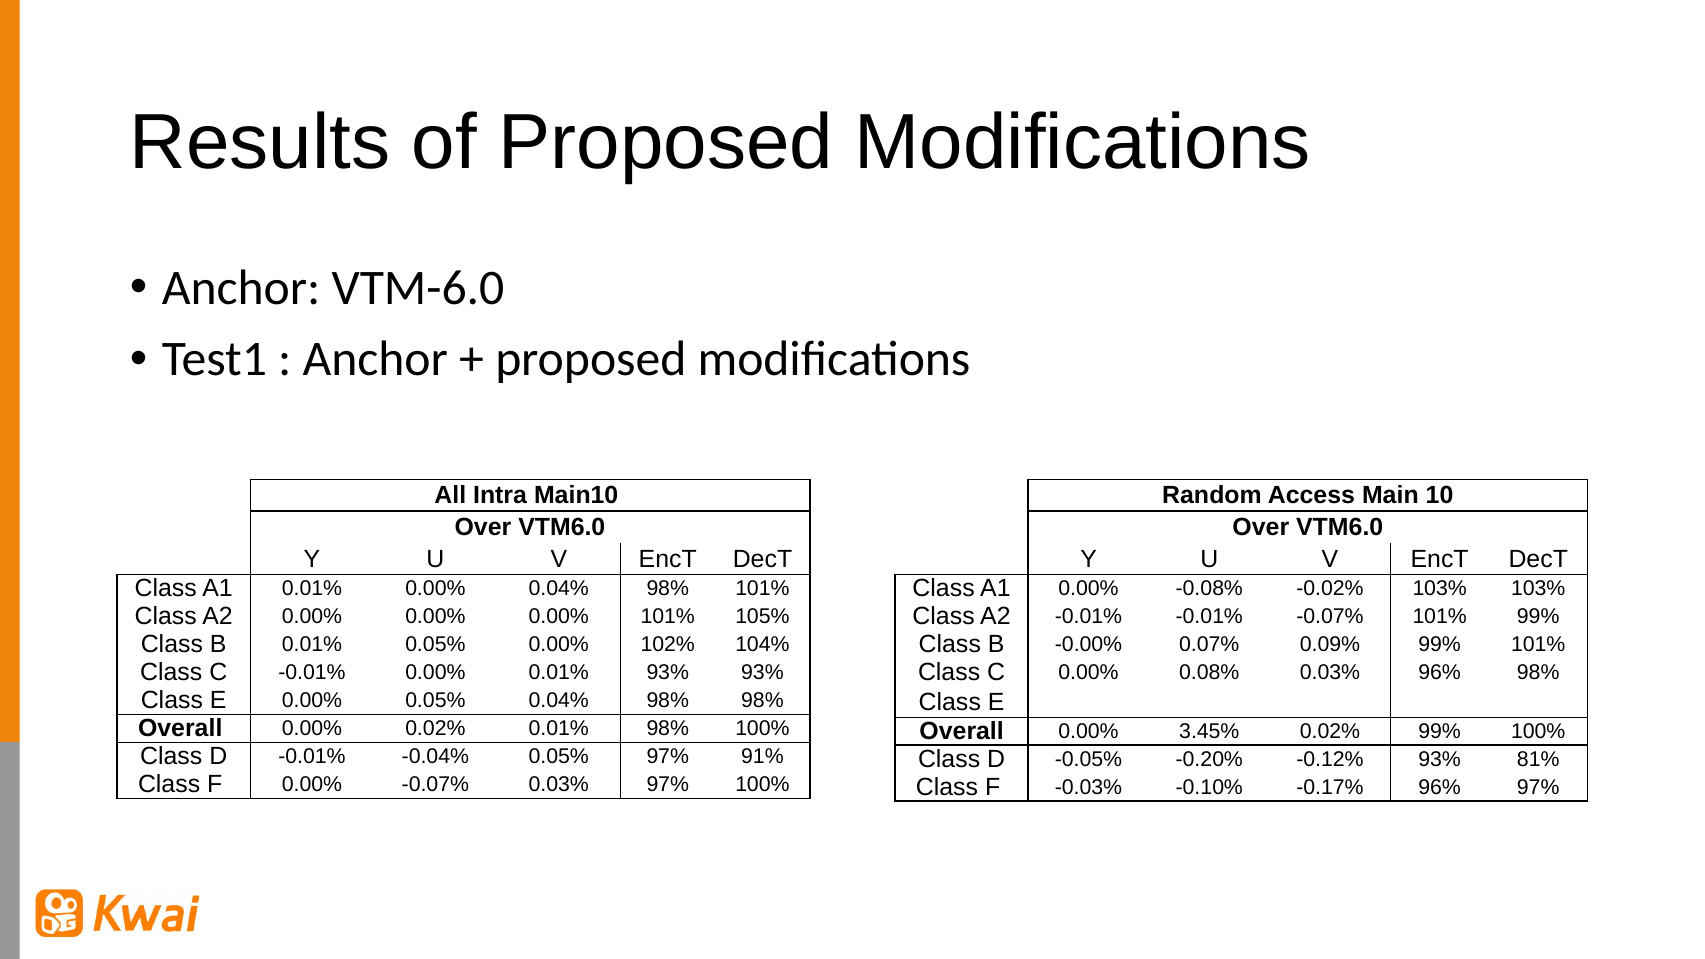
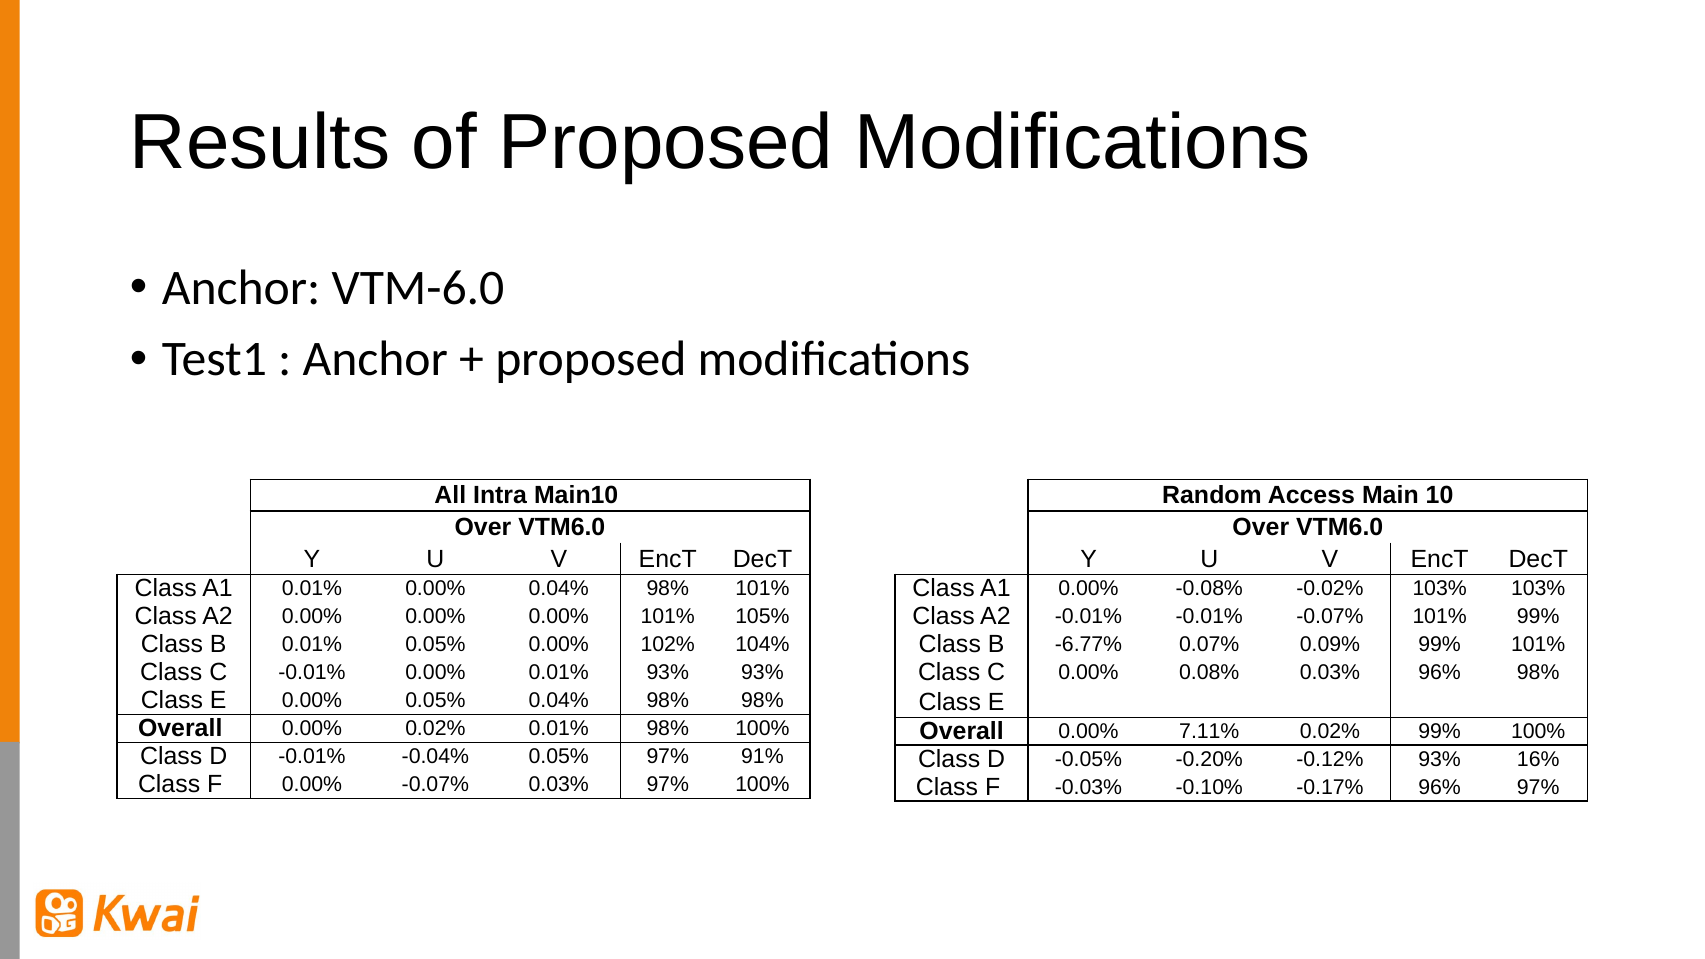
-0.00%: -0.00% -> -6.77% (1089, 645)
3.45%: 3.45% -> 7.11% (1209, 732)
81%: 81% -> 16% (1538, 760)
